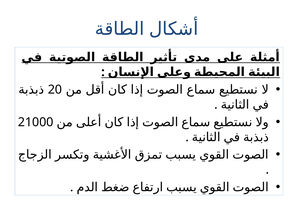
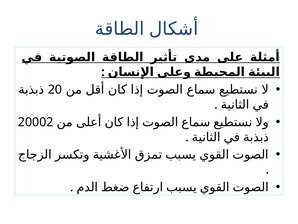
21000: 21000 -> 20002 (36, 122)
